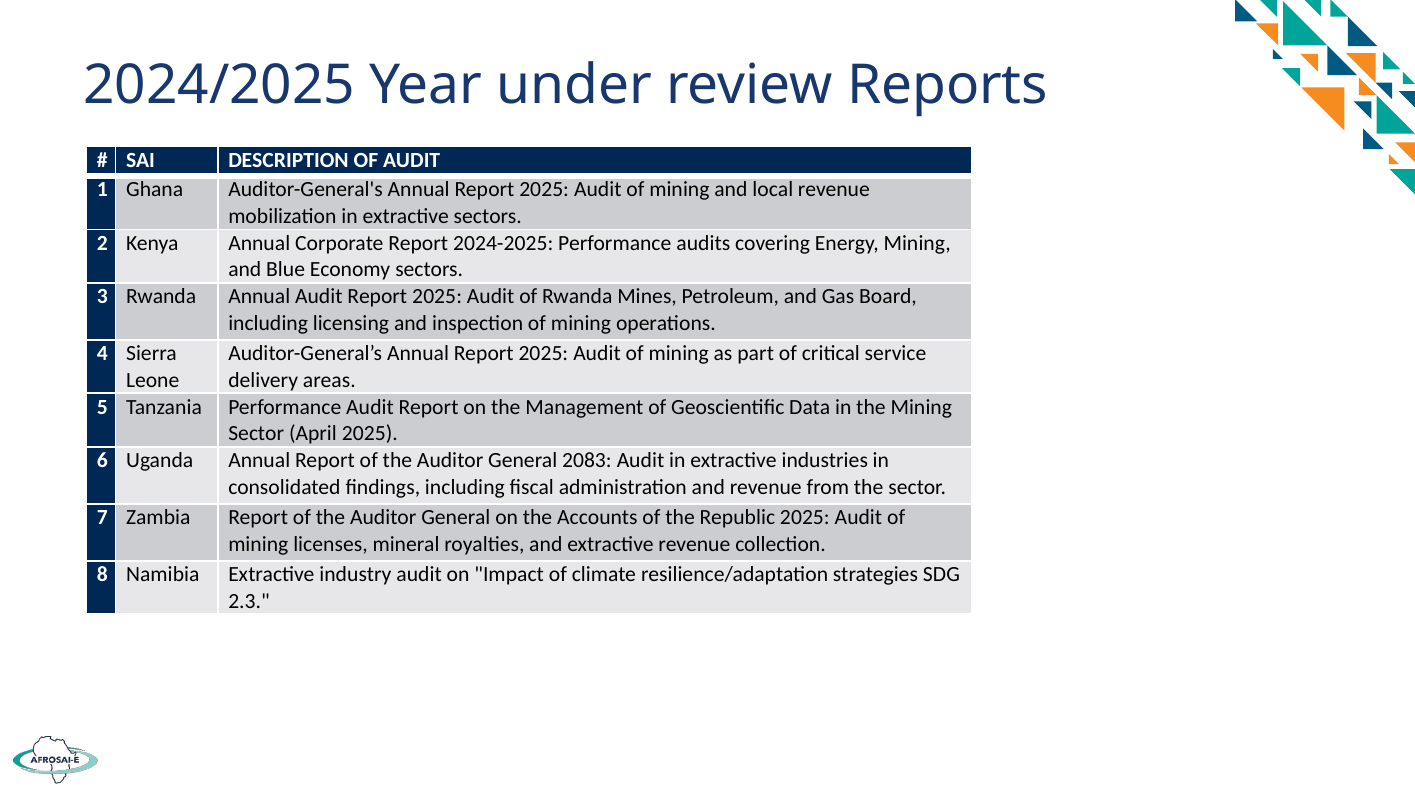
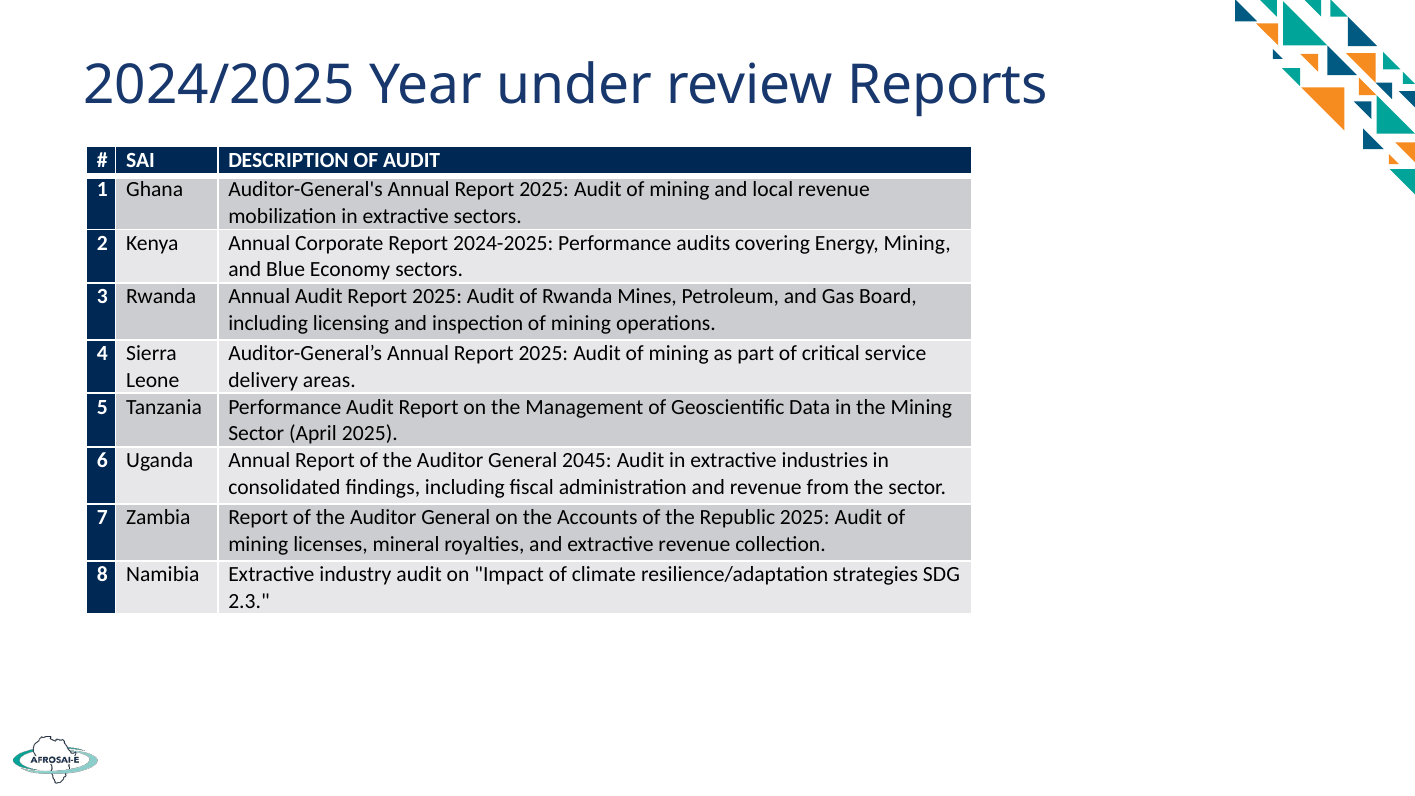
2083: 2083 -> 2045 (587, 460)
